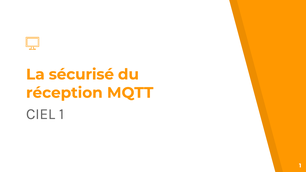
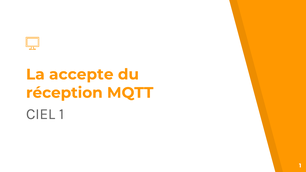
sécurisé: sécurisé -> accepte (81, 74)
